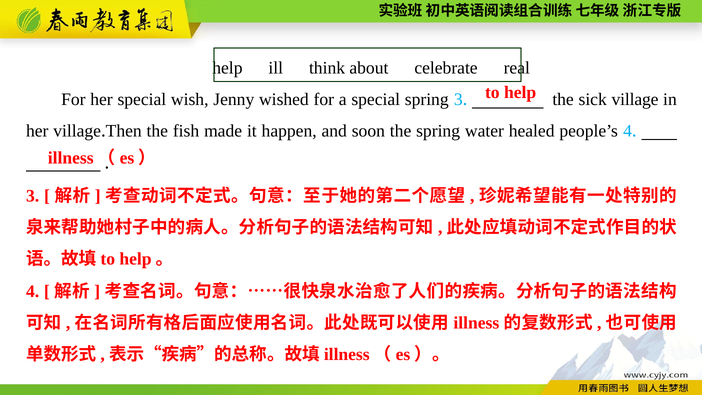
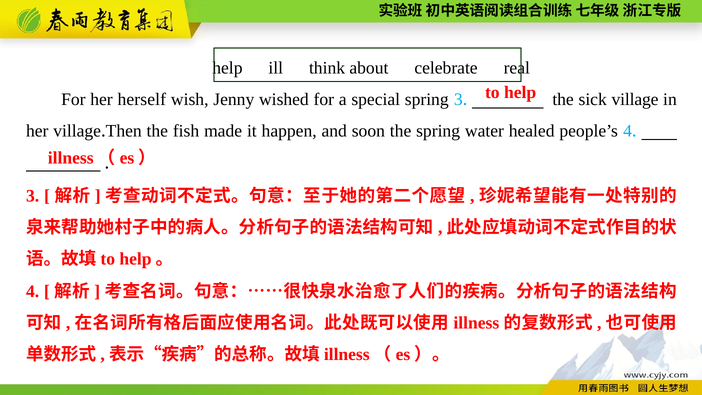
her special: special -> herself (142, 99)
